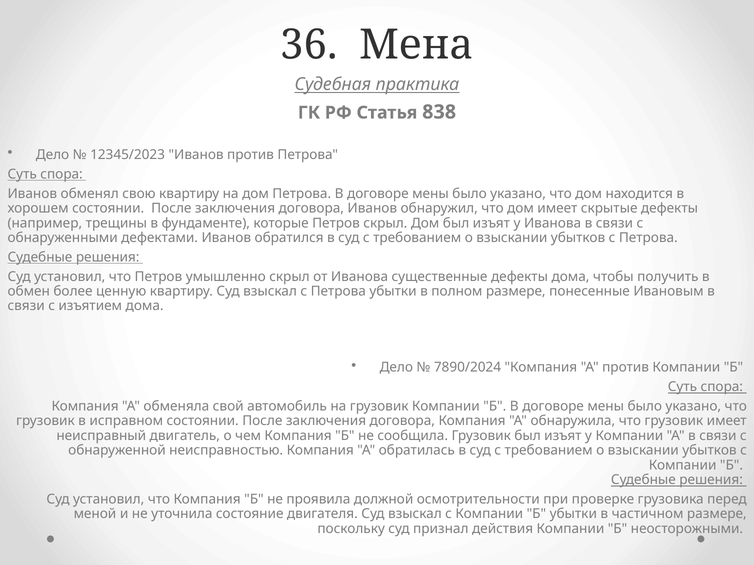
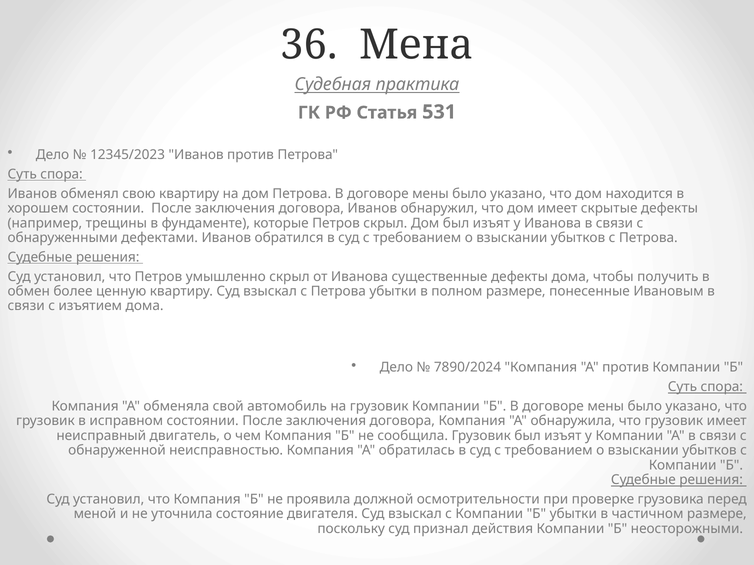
838: 838 -> 531 (439, 112)
